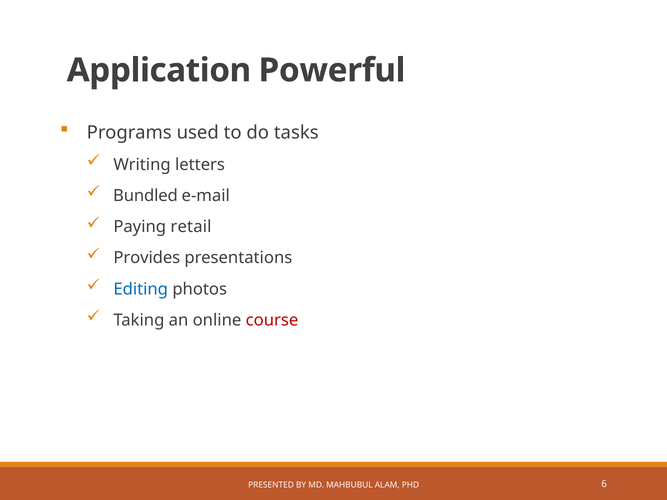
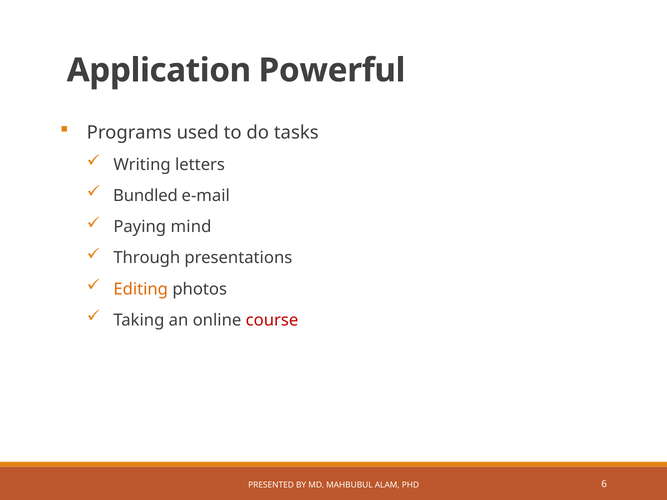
retail: retail -> mind (191, 227)
Provides: Provides -> Through (147, 258)
Editing colour: blue -> orange (141, 289)
